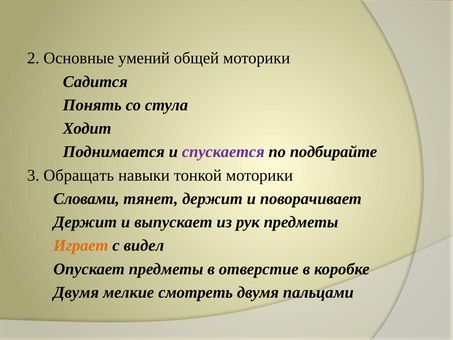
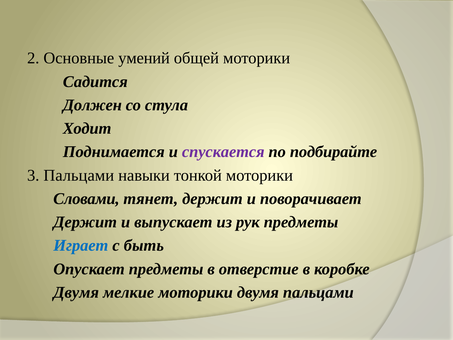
Понять: Понять -> Должен (92, 105)
3 Обращать: Обращать -> Пальцами (79, 175)
Играет colour: orange -> blue (81, 245)
видел: видел -> быть (144, 245)
мелкие смотреть: смотреть -> моторики (196, 292)
